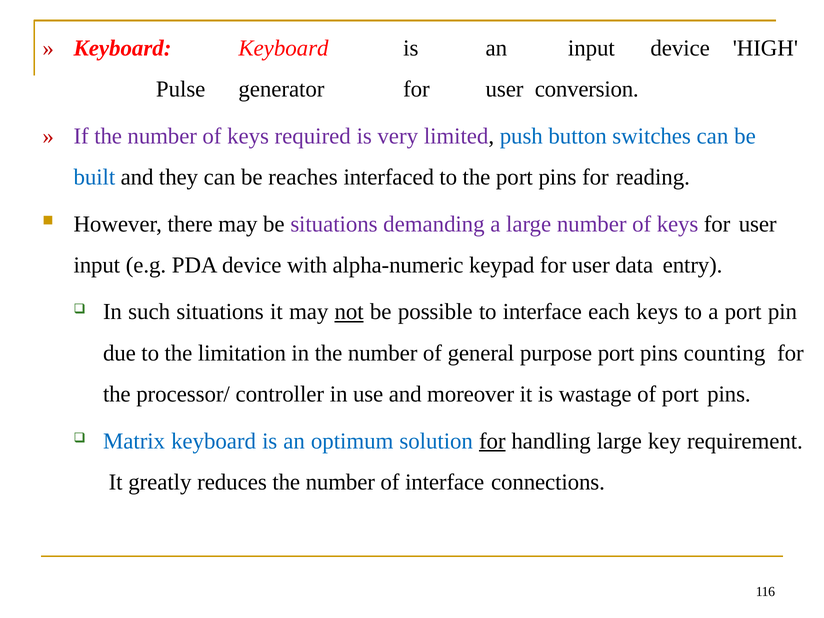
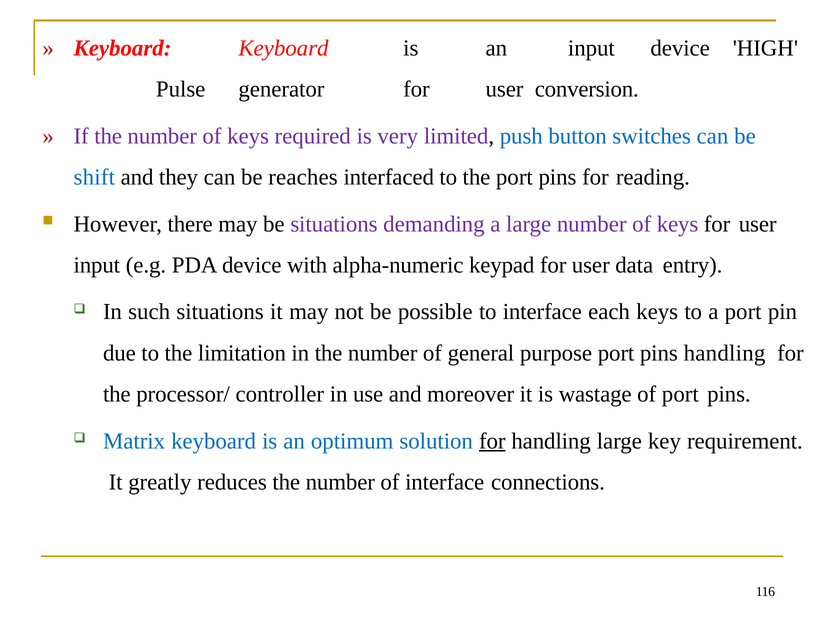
built: built -> shift (94, 177)
not underline: present -> none (349, 312)
pins counting: counting -> handling (725, 353)
